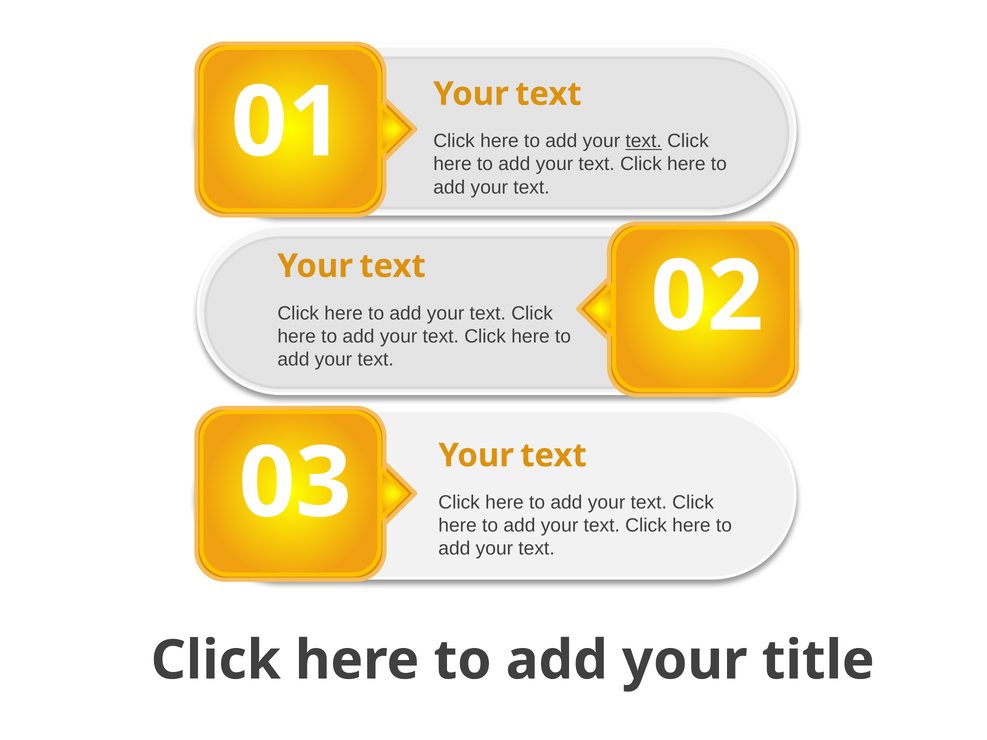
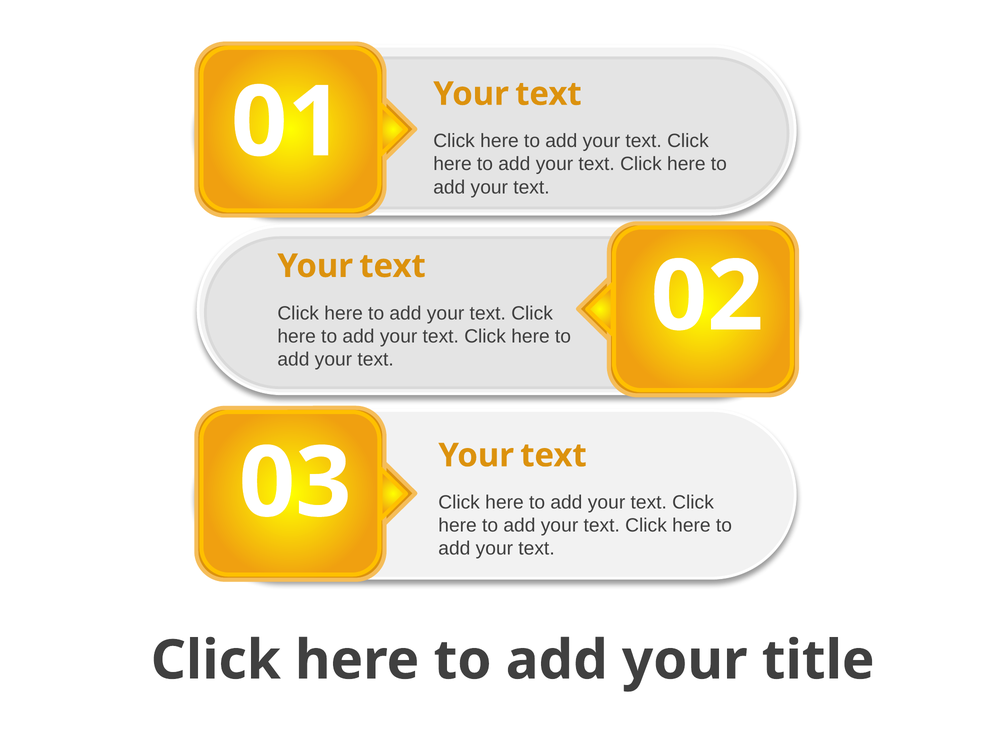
text underline: present -> none (644, 141)
